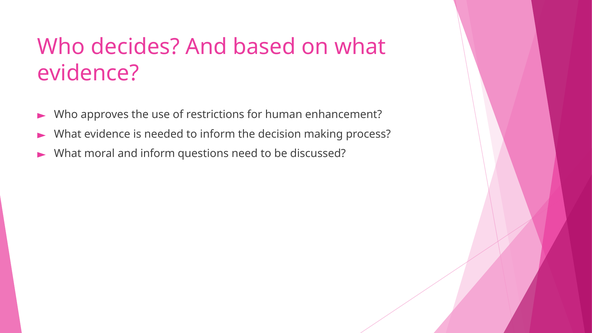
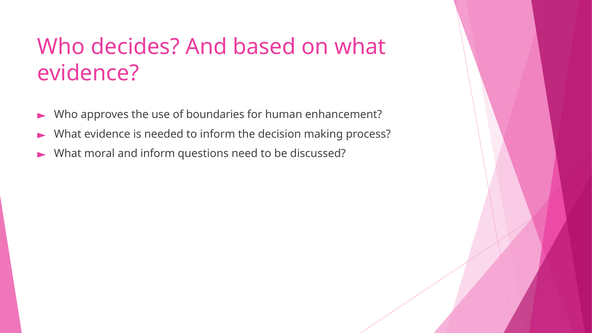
restrictions: restrictions -> boundaries (215, 115)
